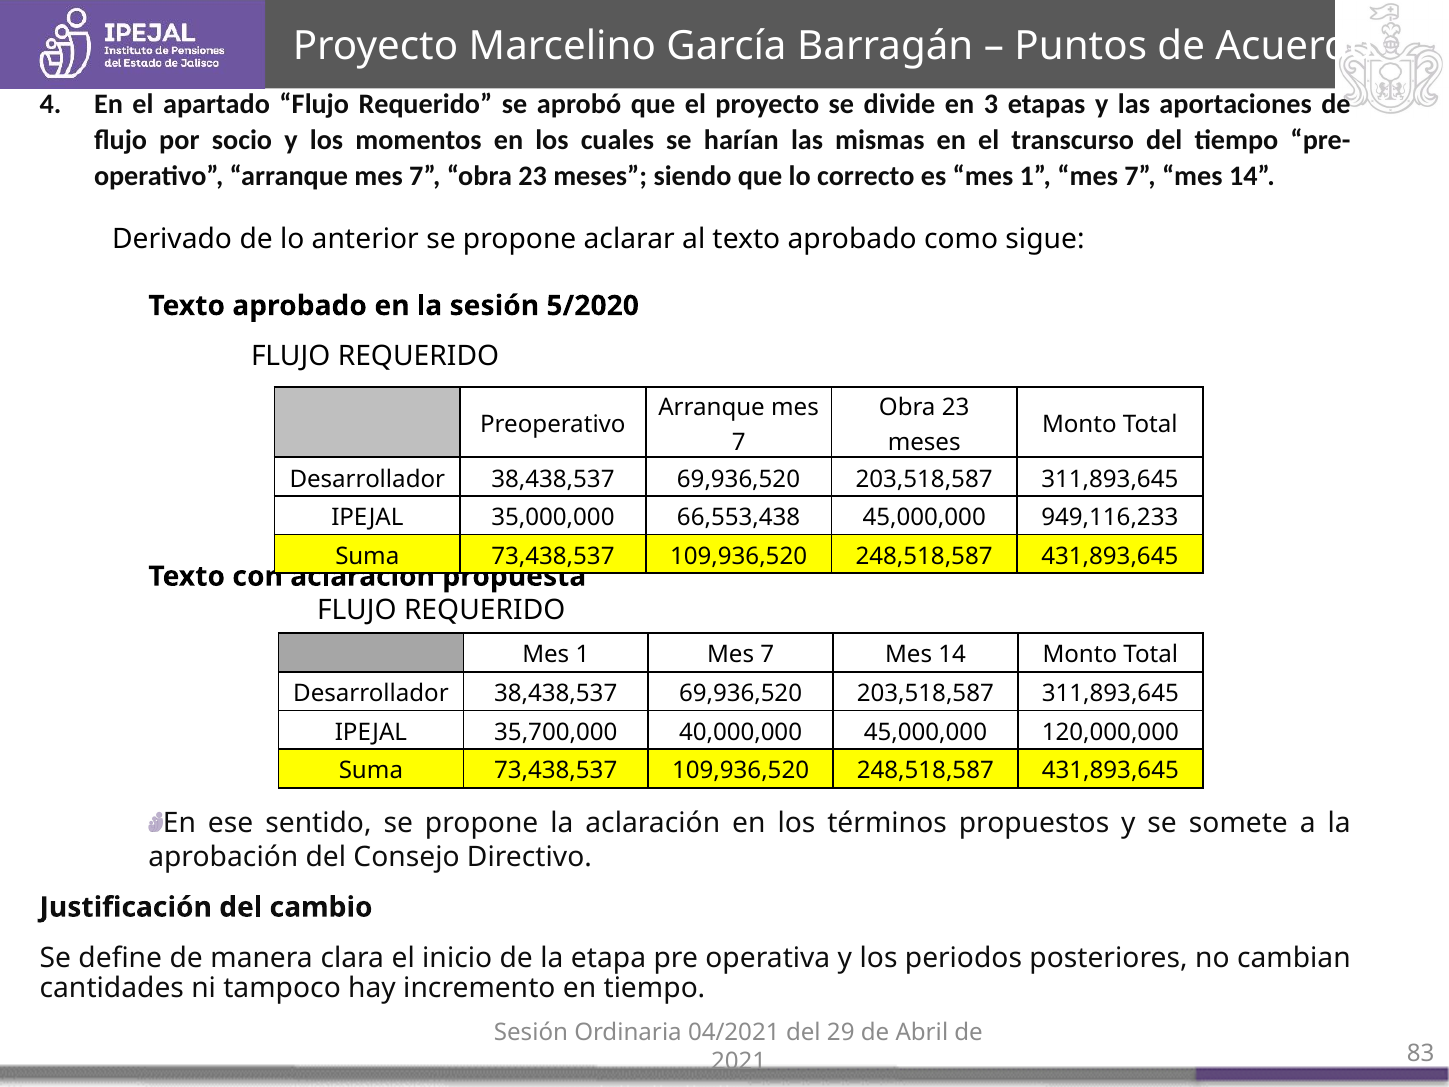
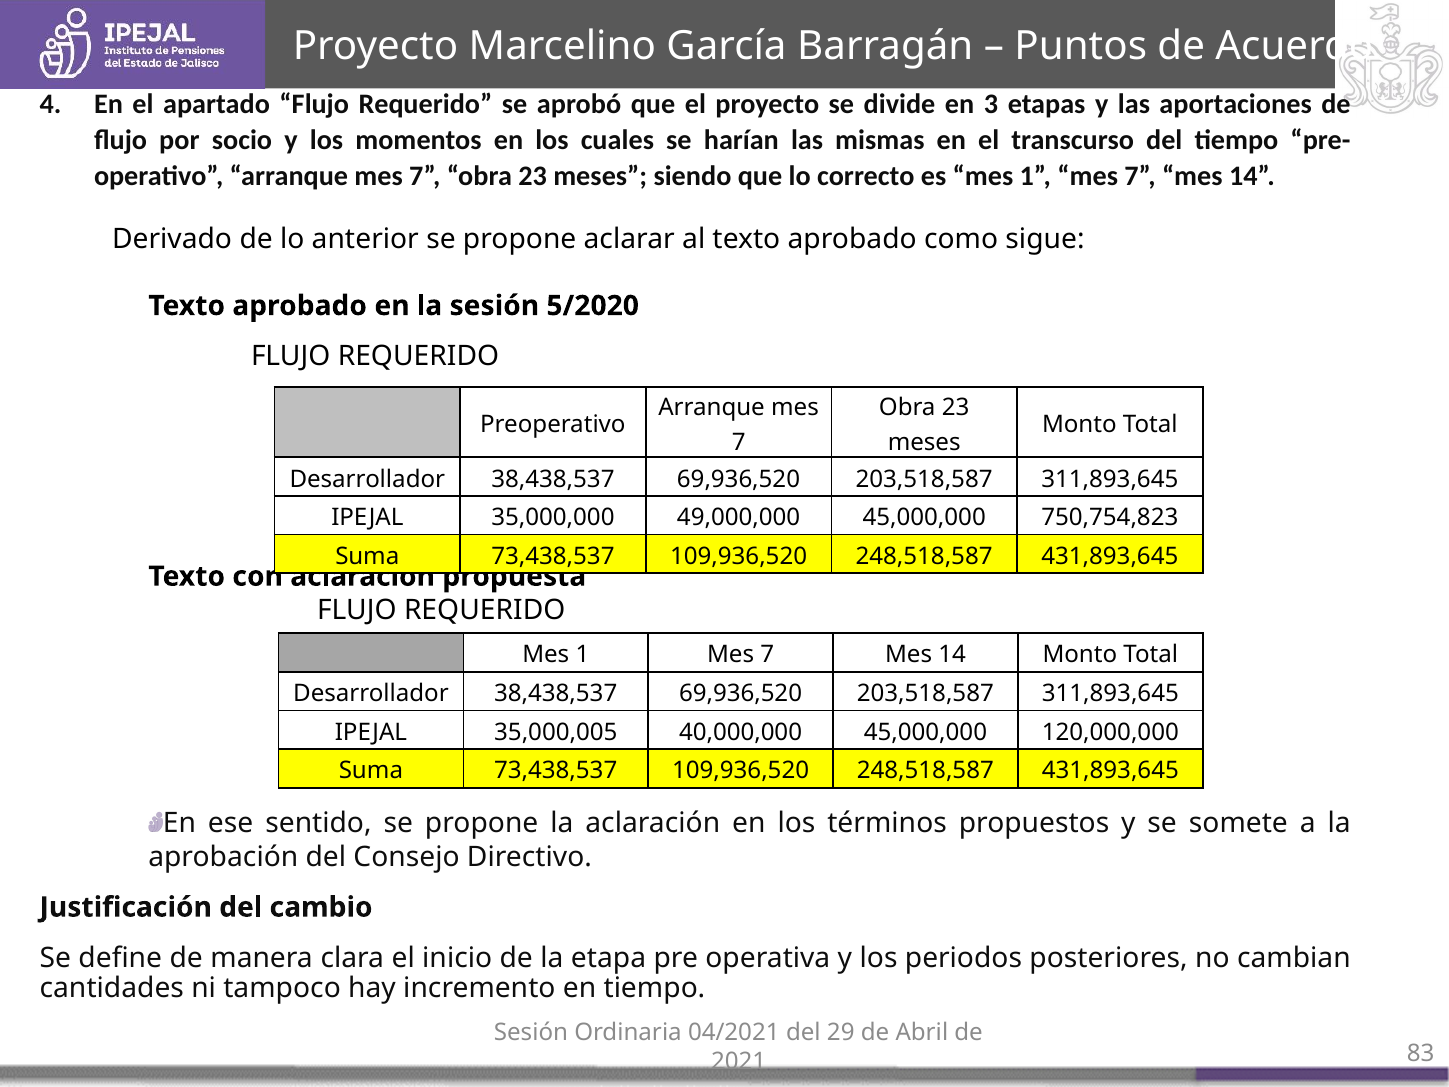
66,553,438: 66,553,438 -> 49,000,000 (739, 518)
949,116,233: 949,116,233 -> 750,754,823 (1110, 518)
35,700,000: 35,700,000 -> 35,000,005 (556, 732)
